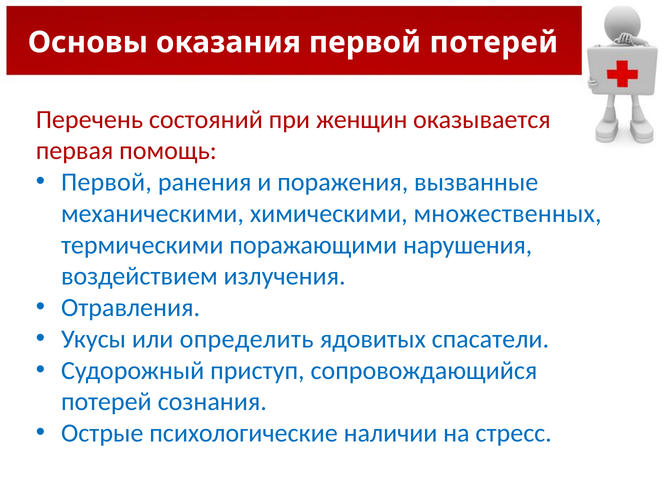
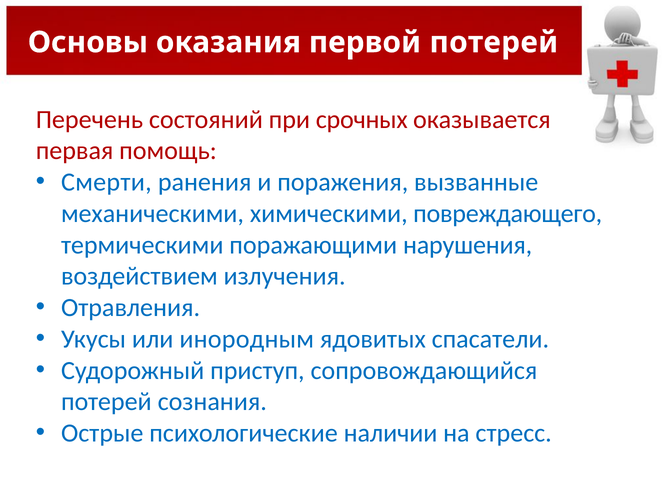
женщин: женщин -> срочных (362, 119)
Первой: Первой -> Смерти (106, 182)
множественных: множественных -> повреждающего (508, 214)
определить: определить -> инородным (247, 339)
